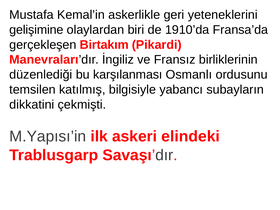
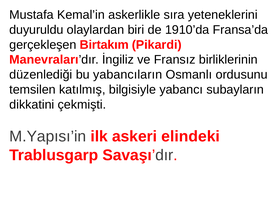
geri: geri -> sıra (174, 15)
gelişimine: gelişimine -> duyuruldu (36, 30)
karşılanması: karşılanması -> yabancıların (128, 75)
